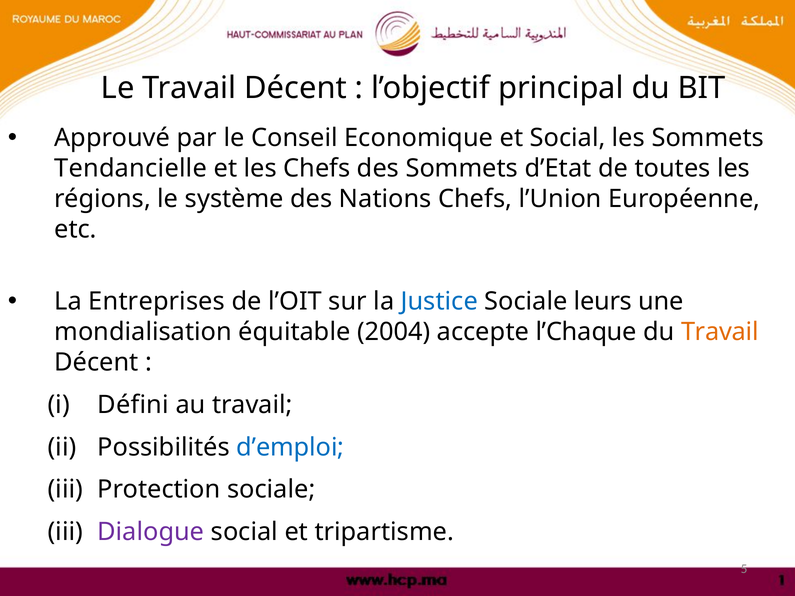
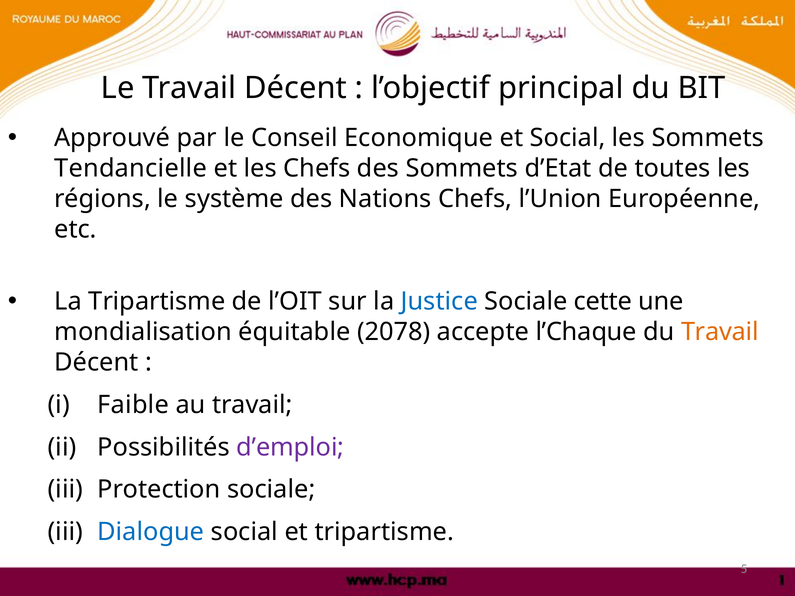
La Entreprises: Entreprises -> Tripartisme (157, 302)
leurs: leurs -> cette (603, 302)
2004: 2004 -> 2078 (394, 332)
Défini: Défini -> Faible (133, 405)
d’emploi colour: blue -> purple (290, 447)
Dialogue colour: purple -> blue (151, 532)
